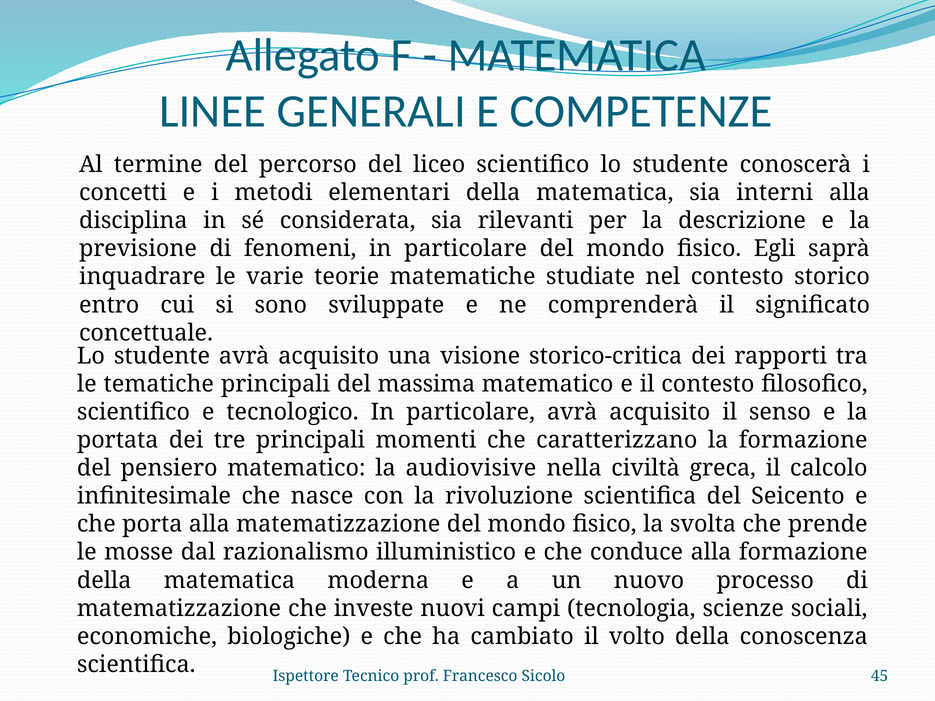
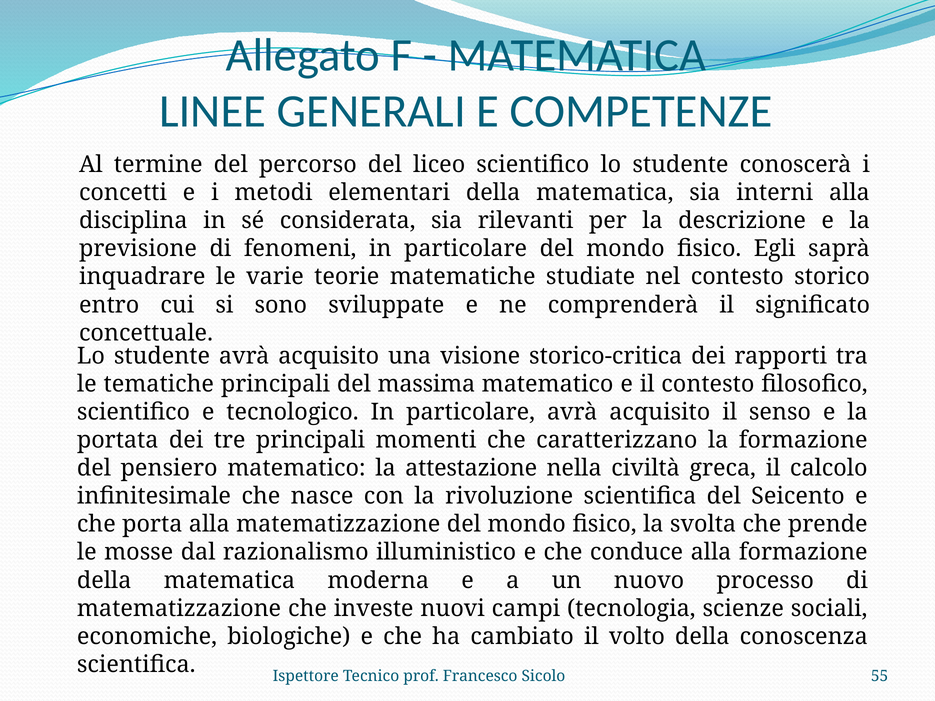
audiovisive: audiovisive -> attestazione (471, 468)
45: 45 -> 55 (880, 676)
